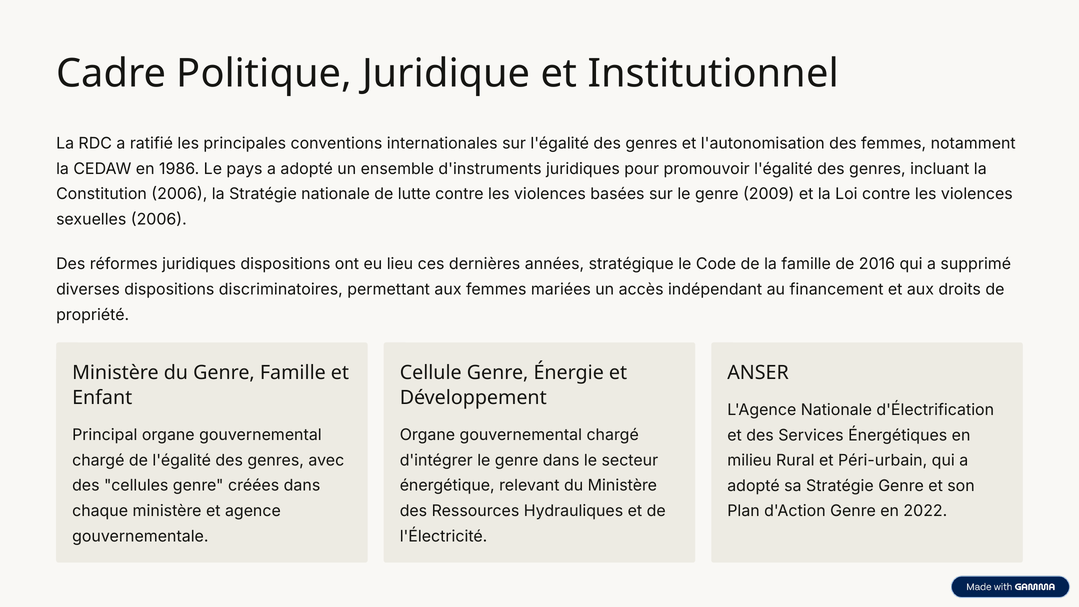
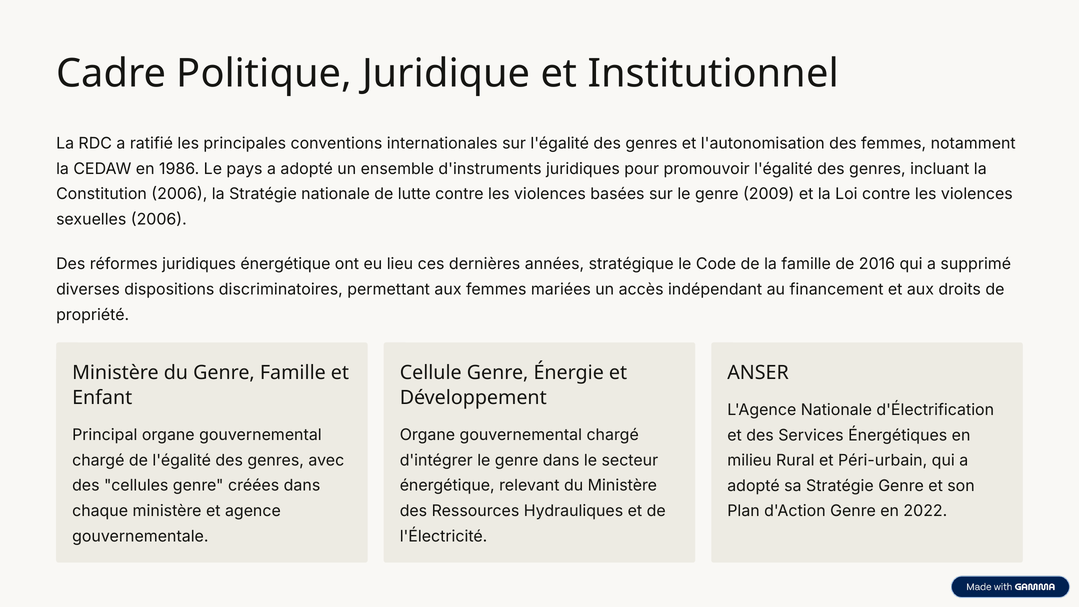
juridiques dispositions: dispositions -> énergétique (285, 264)
